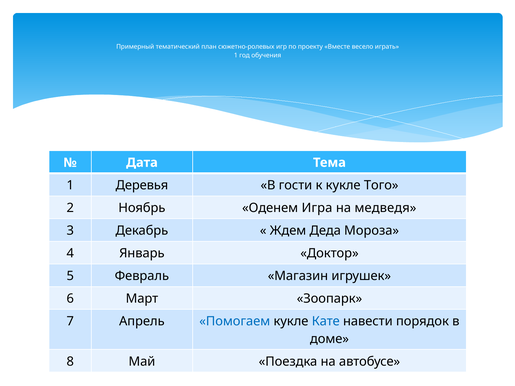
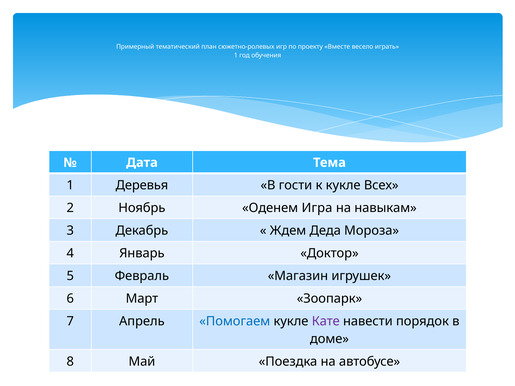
Того: Того -> Всех (381, 185)
медведя: медведя -> навыкам (386, 208)
Кате colour: blue -> purple (326, 322)
